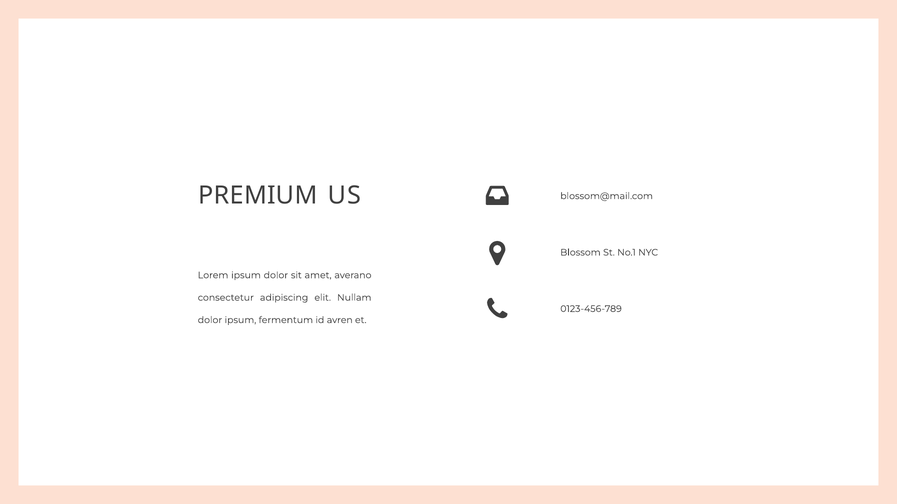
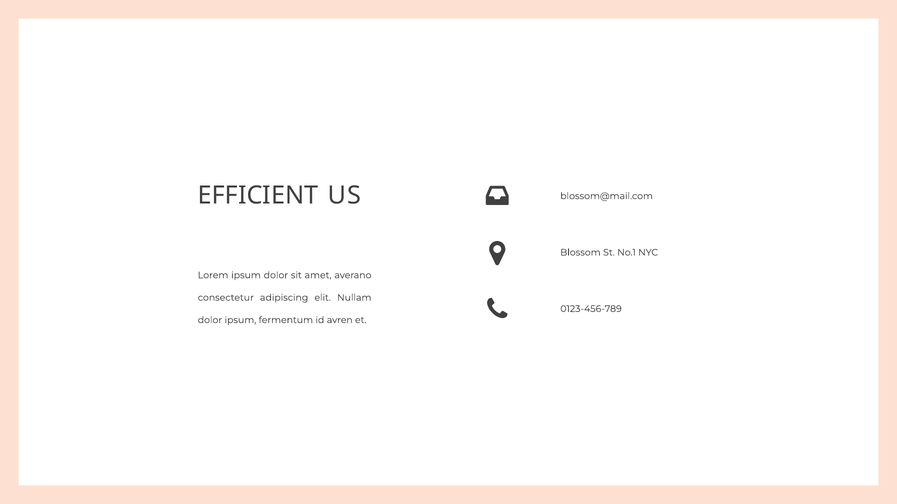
PREMIUM: PREMIUM -> EFFICIENT (258, 195)
